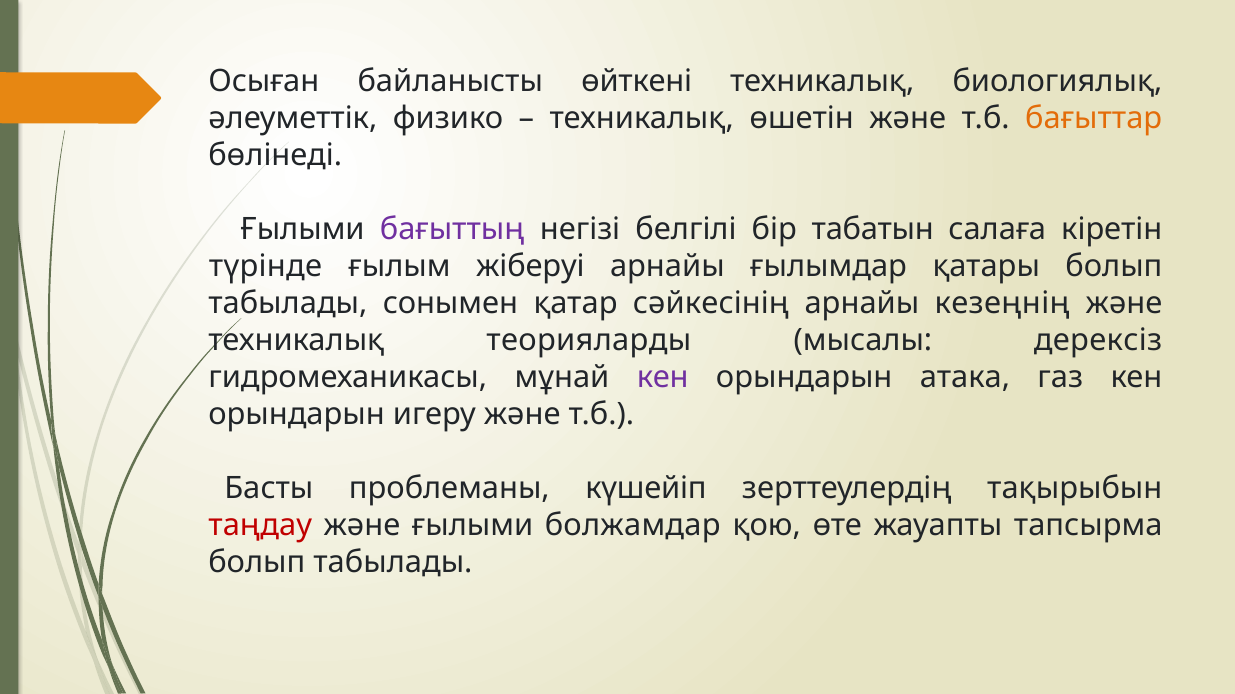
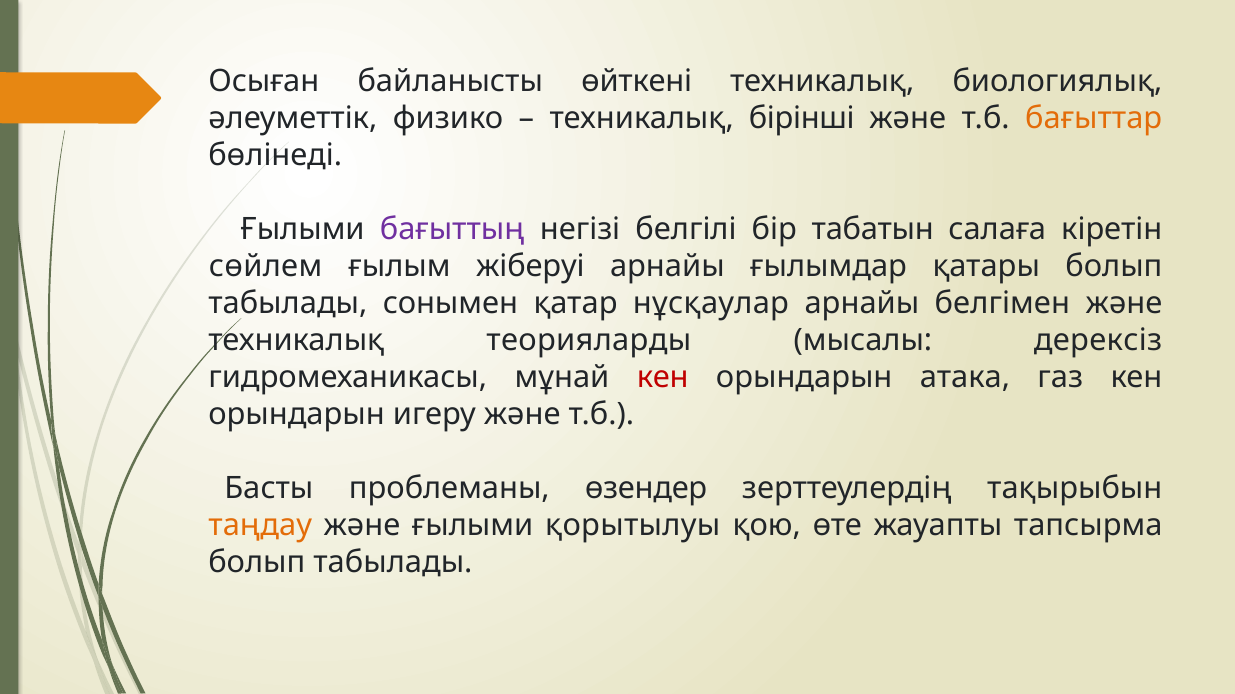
өшетін: өшетін -> бірінші (802, 119)
түрінде: түрінде -> сөйлем (266, 267)
сәйкесінің: сәйкесінің -> нұсқаулар (711, 304)
кезеңнің: кезеңнің -> белгімен (1002, 304)
кен colour: purple -> red (663, 378)
күшейіп: күшейіп -> өзендер (646, 489)
таңдау colour: red -> orange (260, 526)
болжамдар: болжамдар -> қорытылуы (633, 526)
